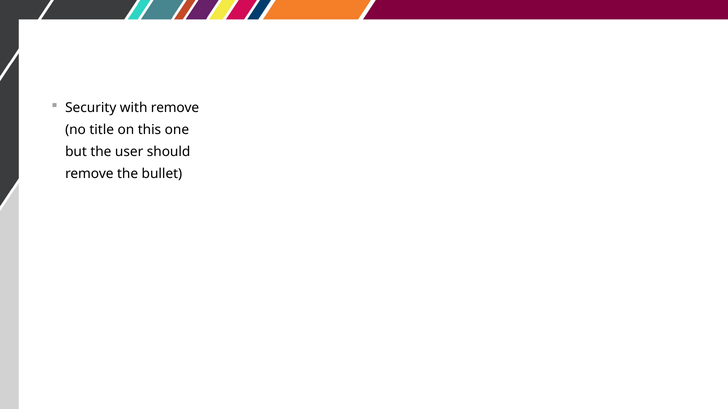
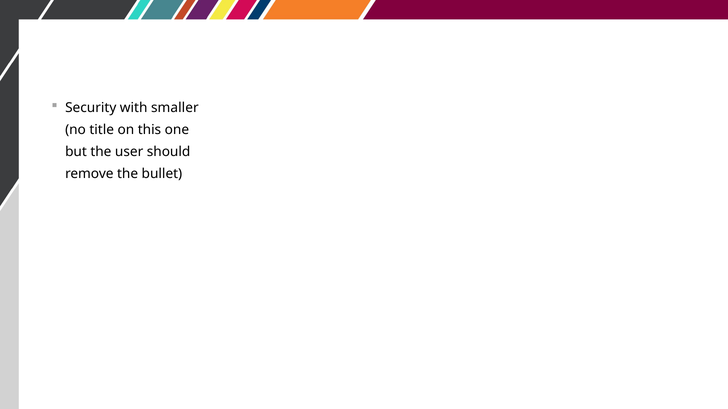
with remove: remove -> smaller (175, 108)
